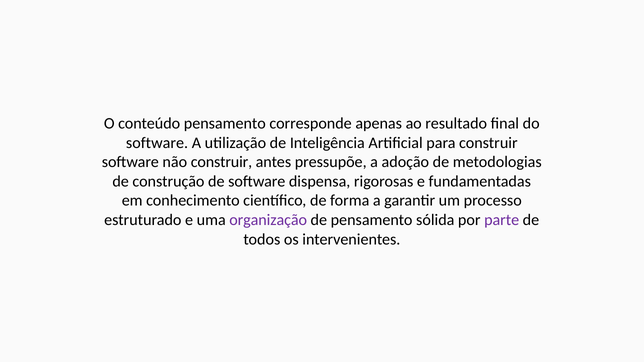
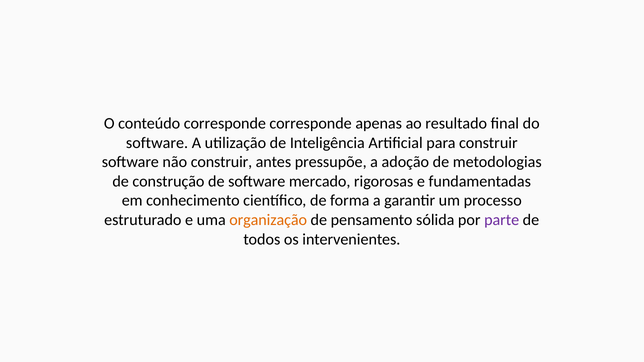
conteúdo pensamento: pensamento -> corresponde (225, 124)
dispensa: dispensa -> mercado (320, 181)
organização colour: purple -> orange (268, 220)
